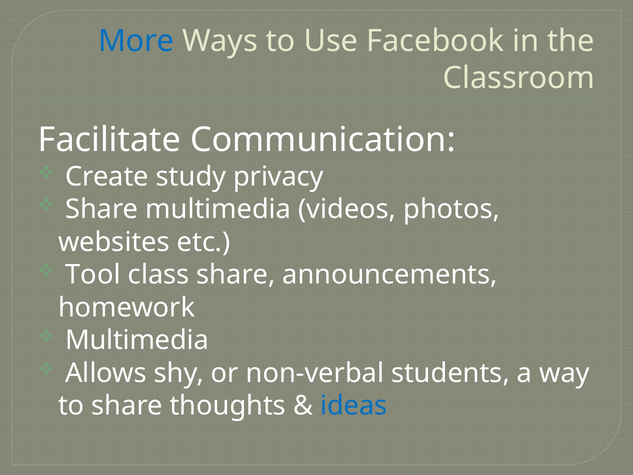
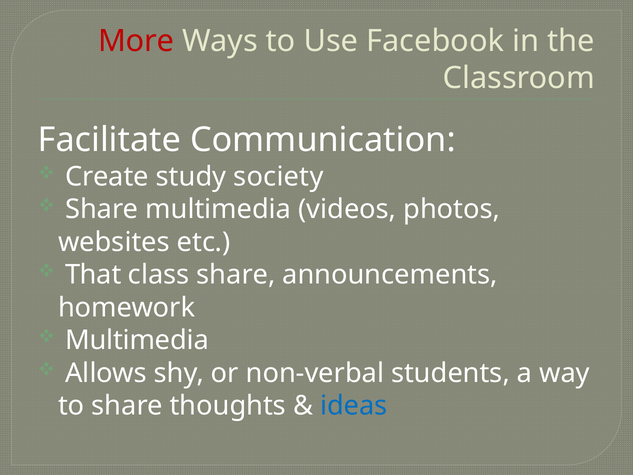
More colour: blue -> red (136, 41)
privacy: privacy -> society (278, 176)
Tool: Tool -> That (93, 275)
